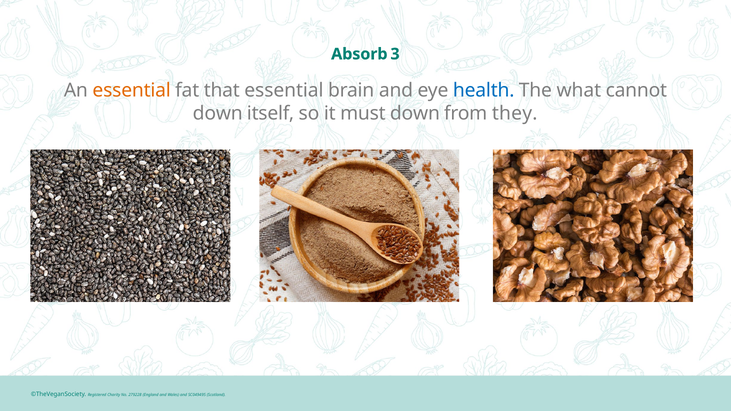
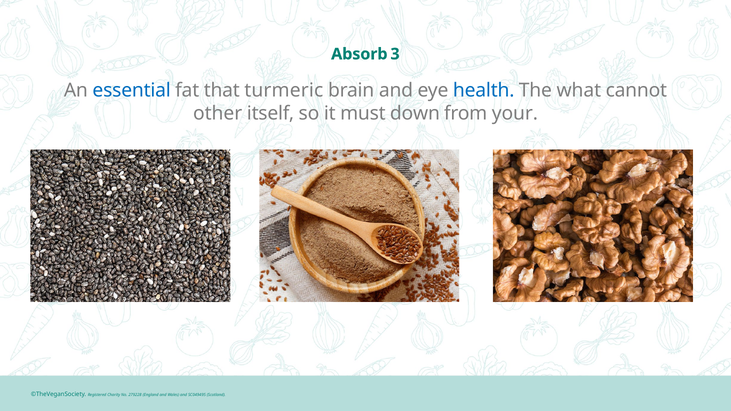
essential colour: orange -> blue (132, 90)
that essential: essential -> turmeric (284, 90)
down: down -> other (218, 113)
they: they -> your (515, 113)
